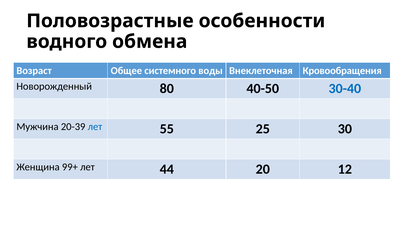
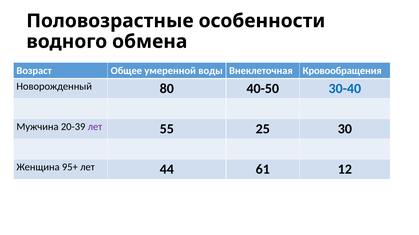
системного: системного -> умеренной (170, 71)
лет colour: blue -> purple (95, 127)
99+: 99+ -> 95+ (70, 168)
20: 20 -> 61 (263, 170)
